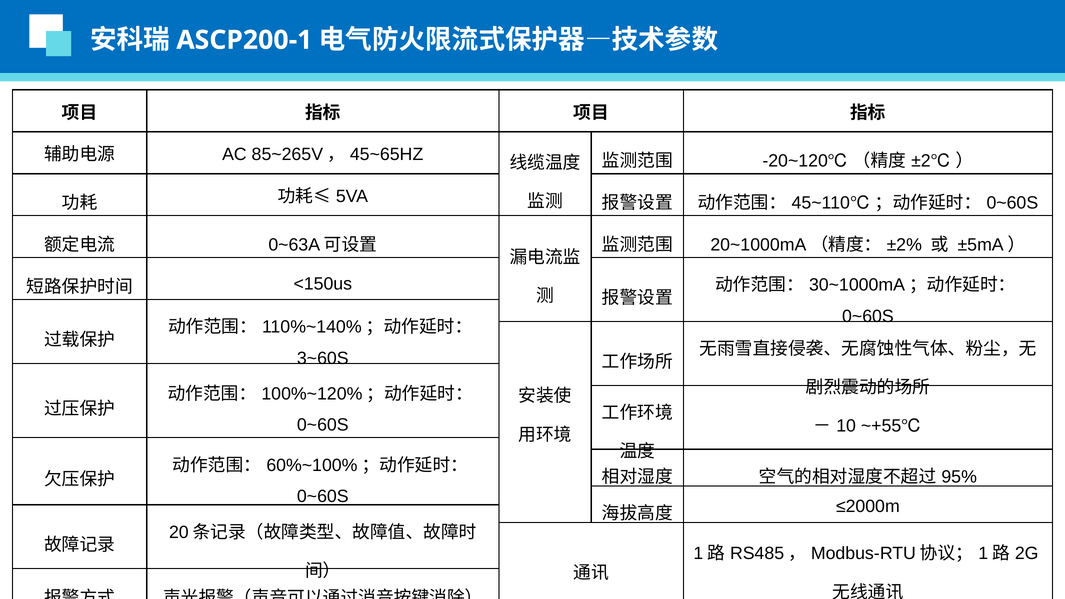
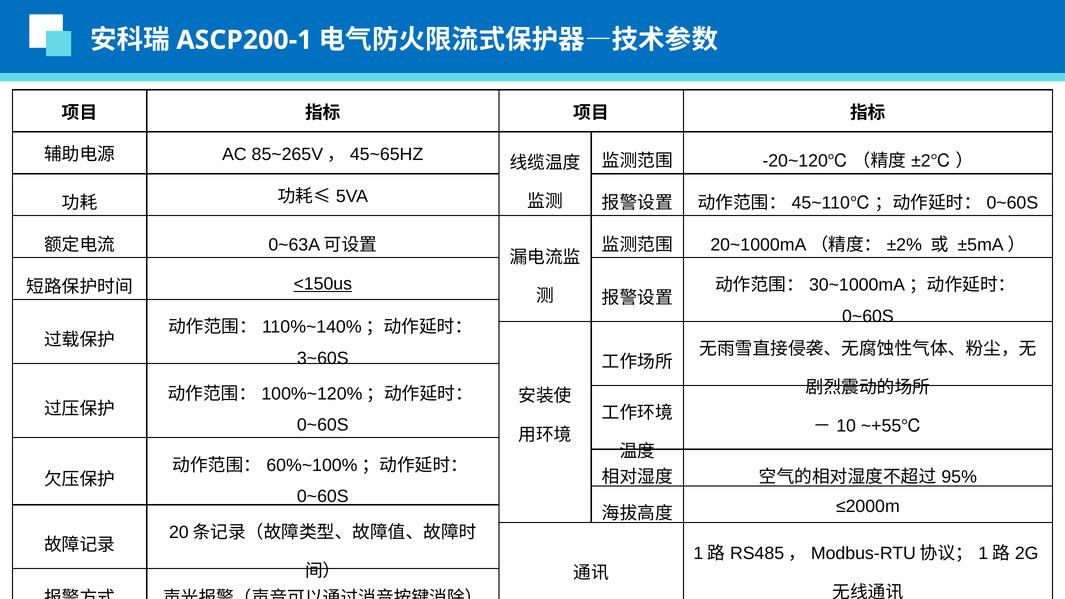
<150us underline: none -> present (323, 284)
